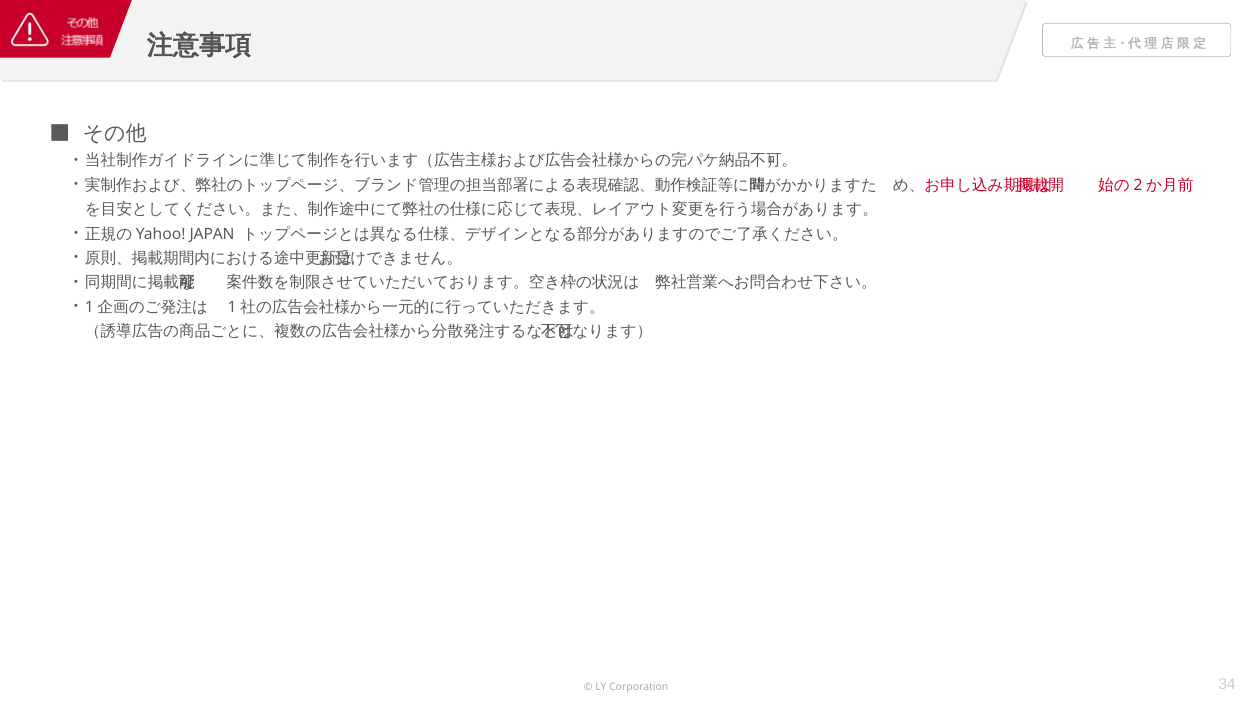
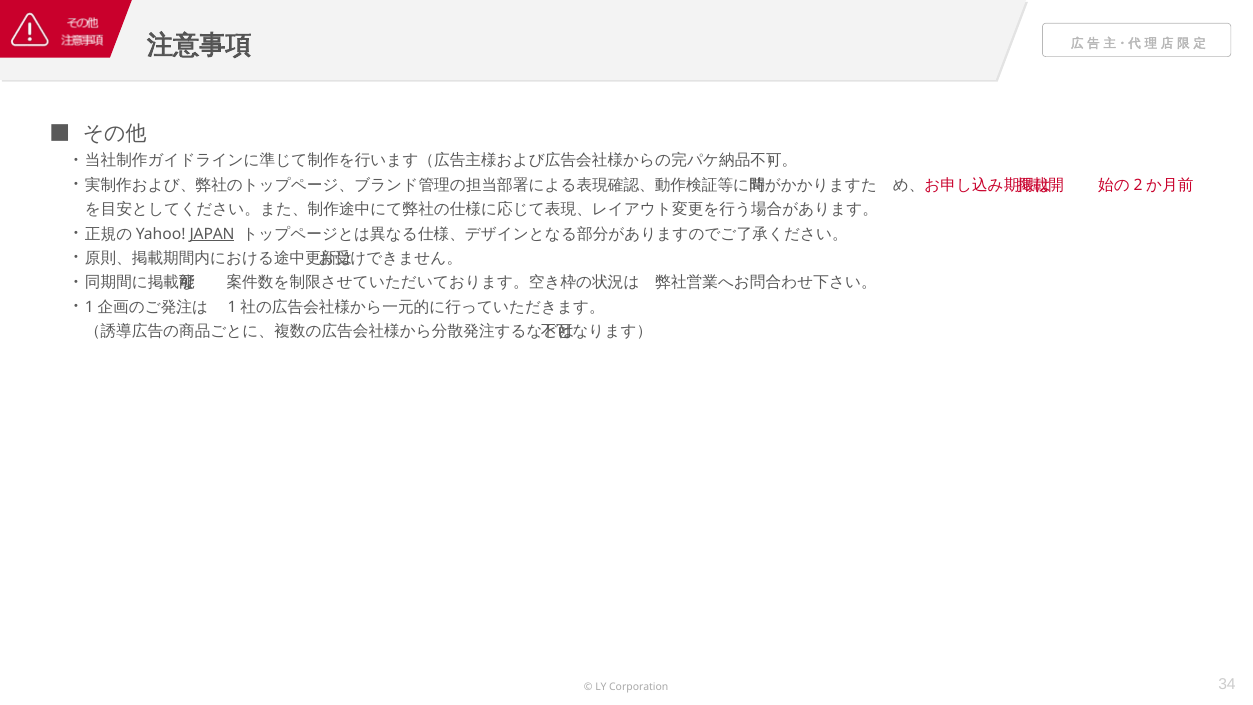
JAPAN underline: none -> present (212, 234)
